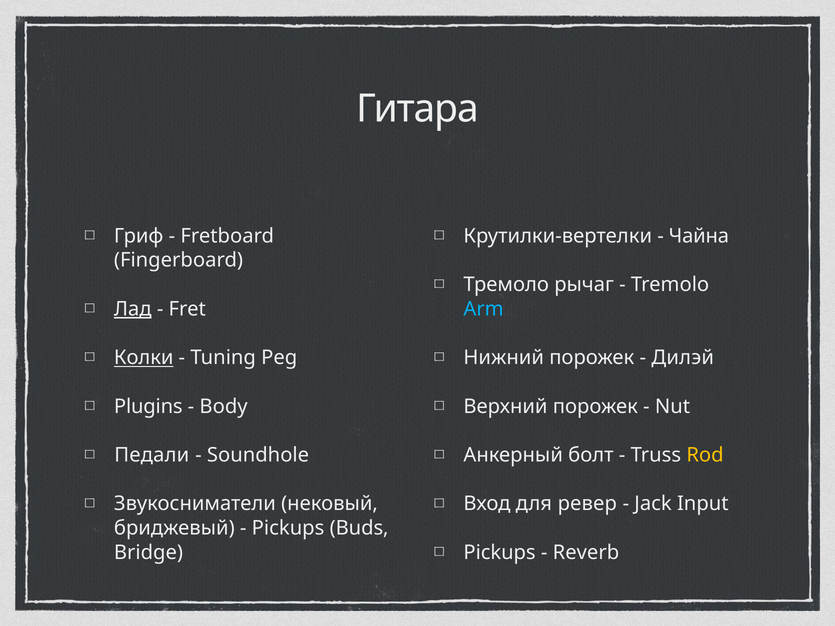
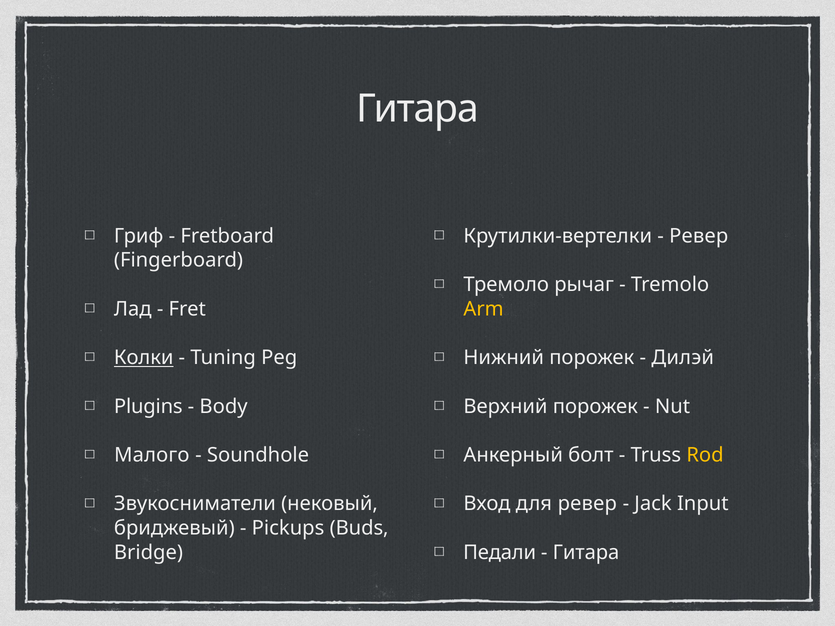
Чайна: Чайна -> Ревер (699, 236)
Лад underline: present -> none (133, 309)
Arm colour: light blue -> yellow (484, 309)
Педали: Педали -> Малого (152, 455)
Pickups: Pickups -> Педали (500, 553)
Reverb: Reverb -> Гитара (586, 553)
